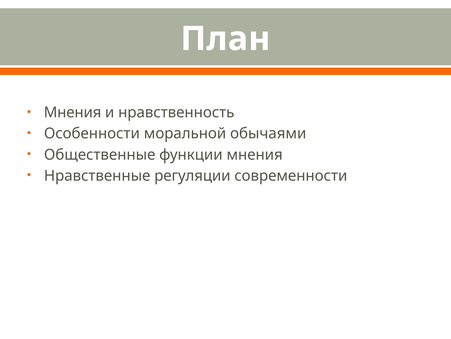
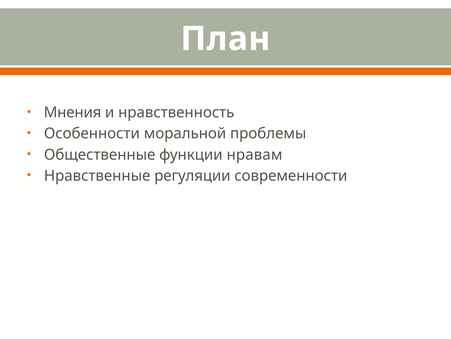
обычаями: обычаями -> проблемы (268, 133)
функции мнения: мнения -> нравам (255, 154)
